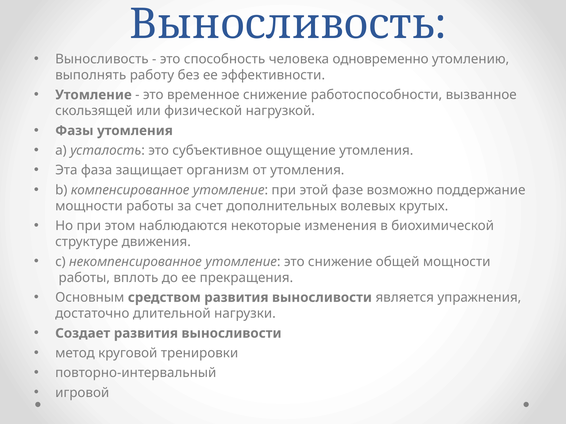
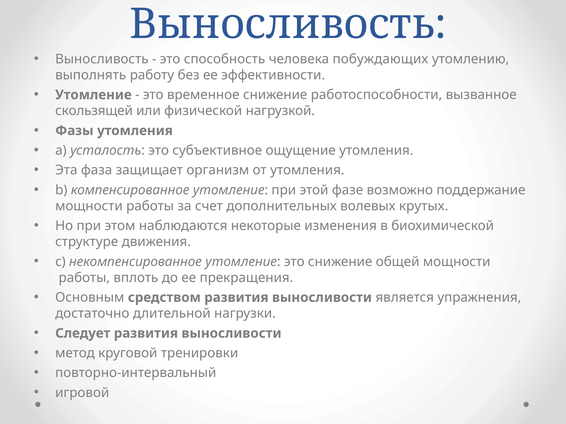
одновременно: одновременно -> побуждающих (380, 59)
Создает: Создает -> Следует (83, 334)
